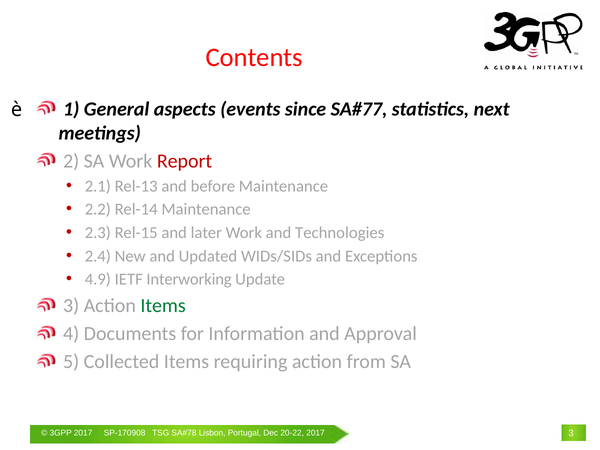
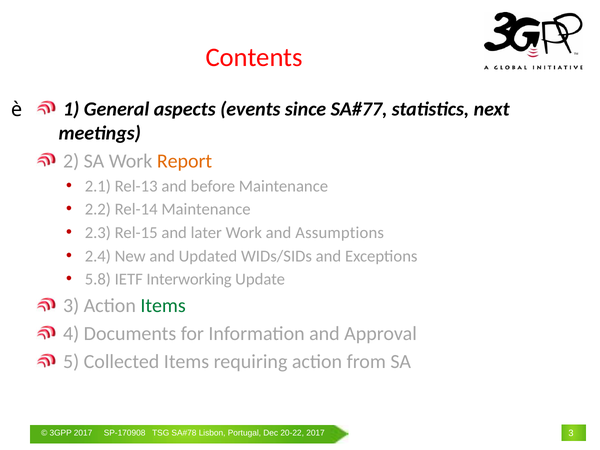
Report colour: red -> orange (184, 161)
Technologies: Technologies -> Assumptions (340, 233)
4.9: 4.9 -> 5.8 (98, 279)
